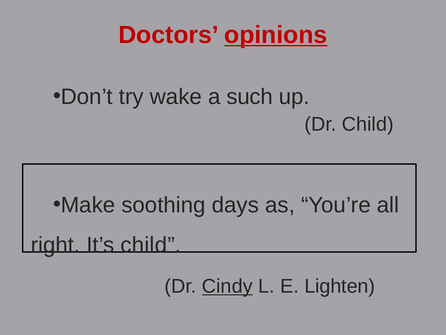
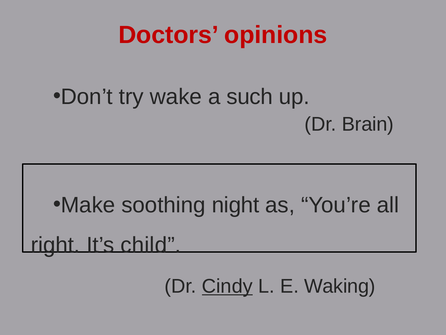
opinions underline: present -> none (276, 35)
Dr Child: Child -> Brain (368, 124)
days: days -> night (236, 205)
Lighten: Lighten -> Waking (340, 286)
